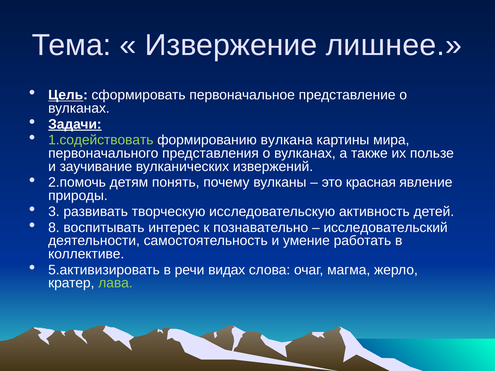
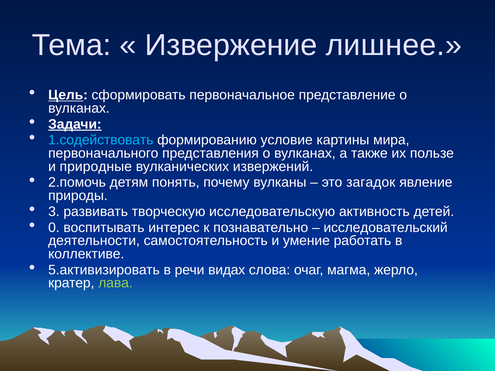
1.содействовать colour: light green -> light blue (101, 140)
вулкана: вулкана -> условие (287, 140)
заучивание: заучивание -> природные (96, 167)
красная: красная -> загадок (371, 183)
8: 8 -> 0 (54, 228)
